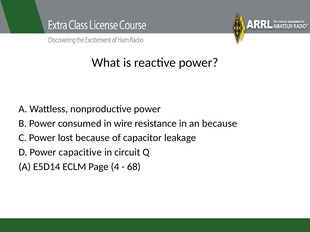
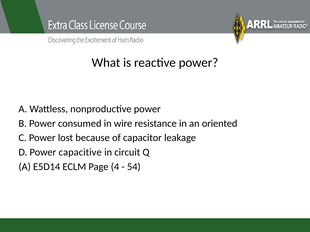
an because: because -> oriented (220, 124)
68: 68 -> 54 (134, 167)
